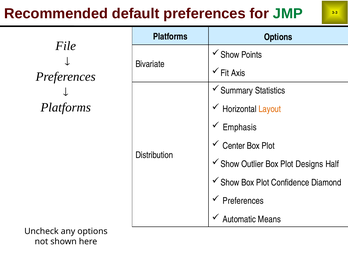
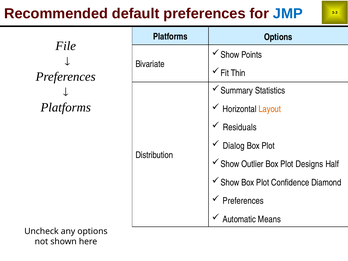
JMP colour: green -> blue (288, 14)
Axis: Axis -> Thin (238, 73)
Emphasis: Emphasis -> Residuals (240, 127)
Center: Center -> Dialog (234, 146)
